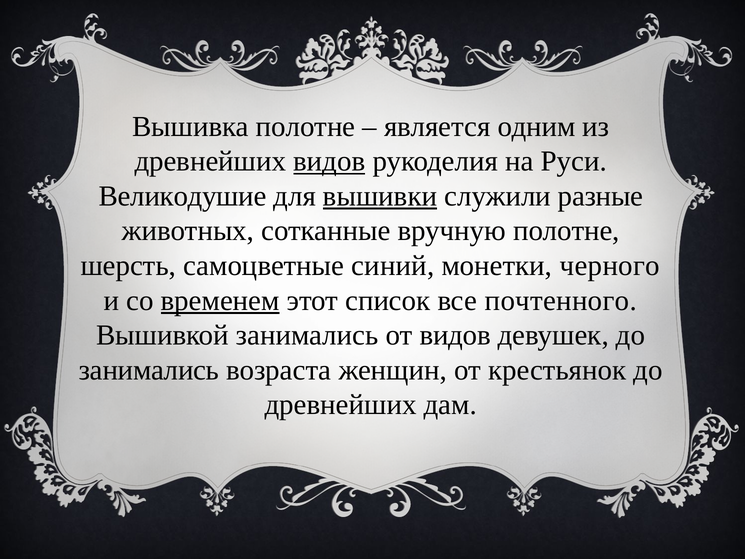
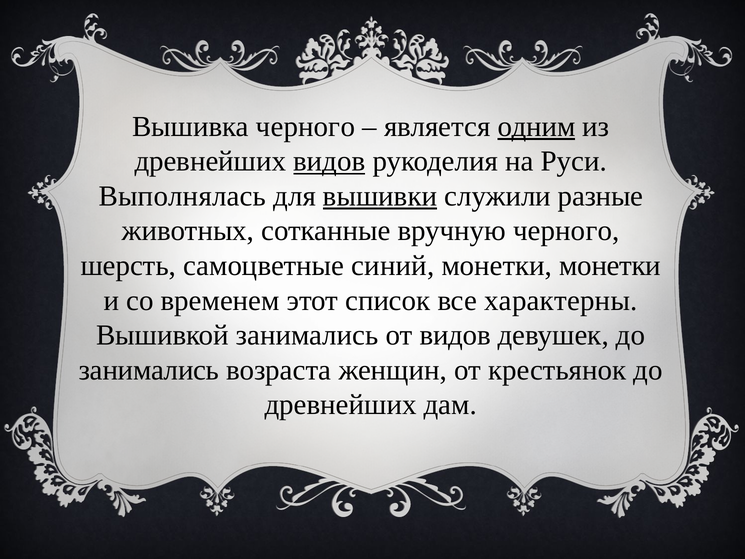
Вышивка полотне: полотне -> черного (305, 126)
одним underline: none -> present (536, 126)
Великодушие: Великодушие -> Выполнялась (182, 196)
вручную полотне: полотне -> черного (566, 231)
монетки черного: черного -> монетки (610, 266)
временем underline: present -> none (220, 300)
почтенного: почтенного -> характерны (561, 300)
